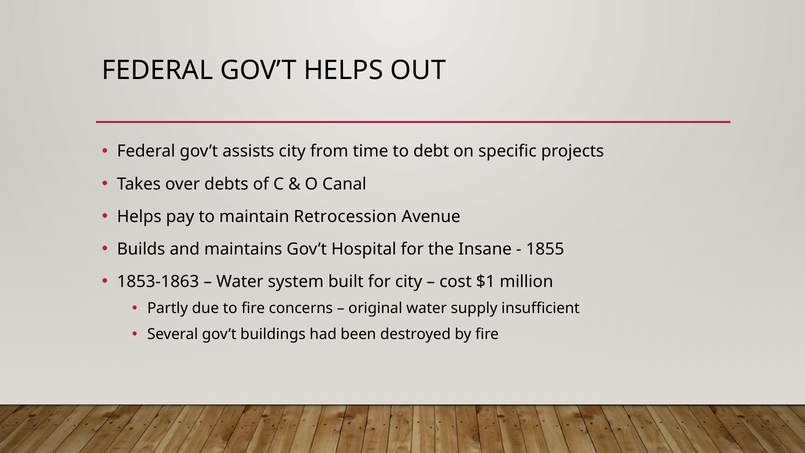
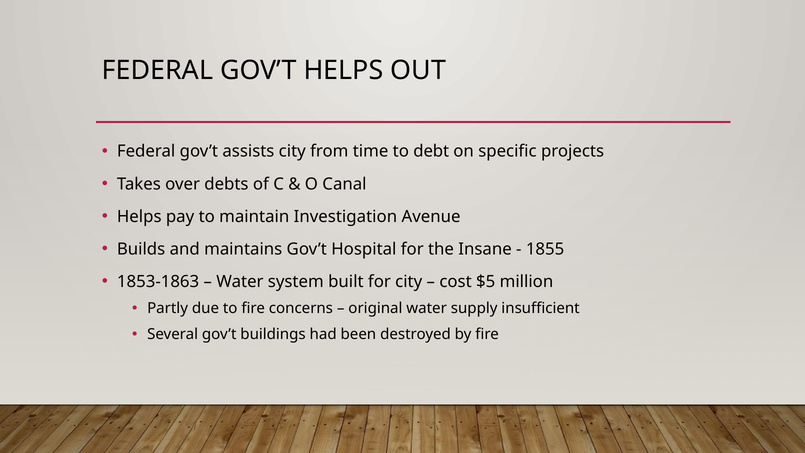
Retrocession: Retrocession -> Investigation (345, 216)
$1: $1 -> $5 (486, 282)
